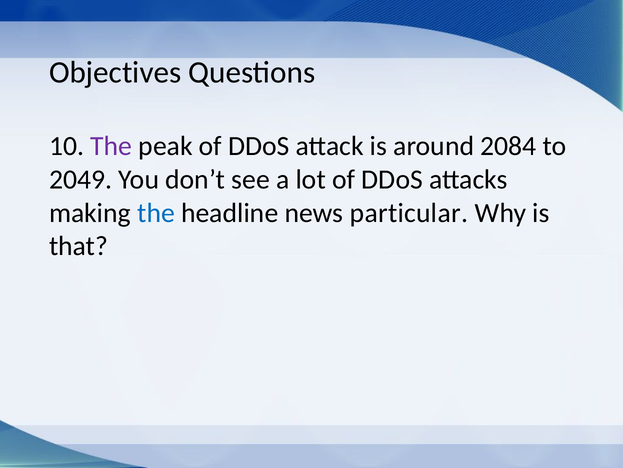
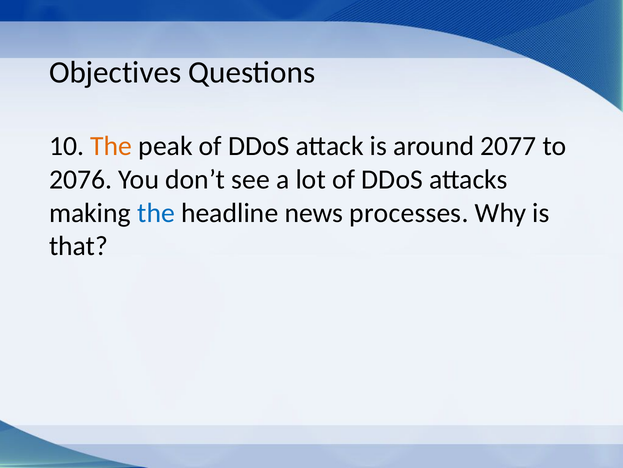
The colour: purple -> orange (111, 146)
2084: 2084 -> 2077 (508, 146)
2049: 2049 -> 2076 (81, 179)
particular: particular -> processes (409, 213)
